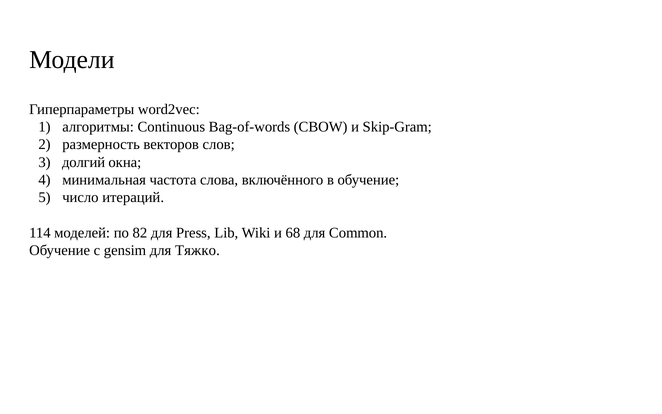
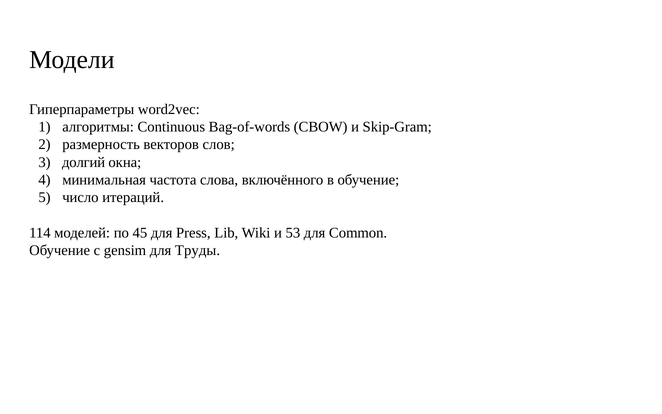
82: 82 -> 45 (140, 233)
68: 68 -> 53 (293, 233)
Тяжко: Тяжко -> Труды (198, 250)
